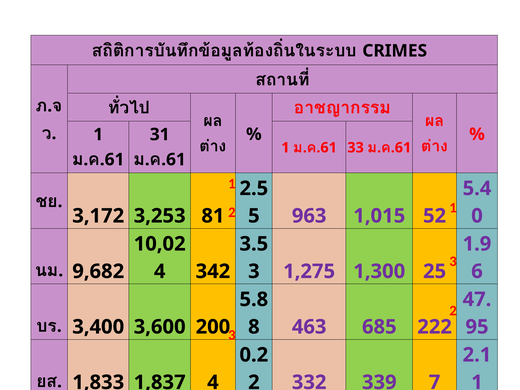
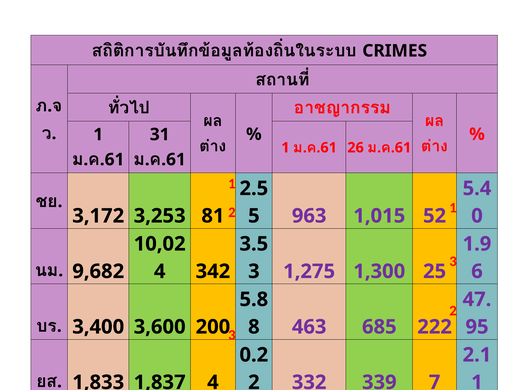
33: 33 -> 26 (356, 148)
